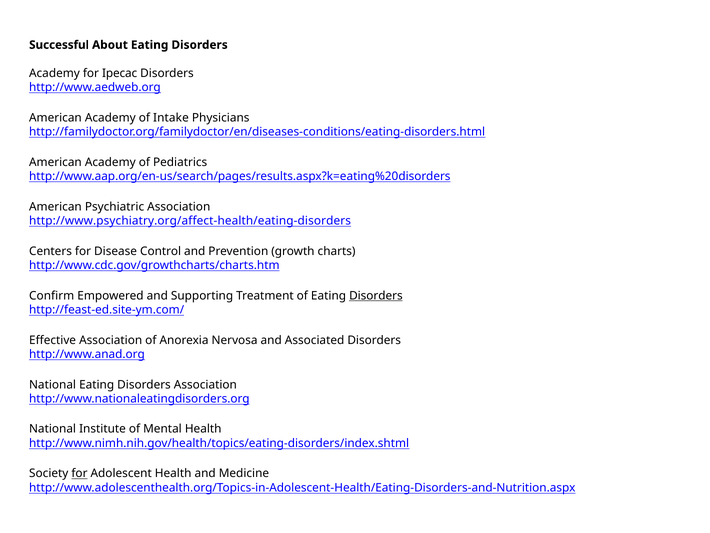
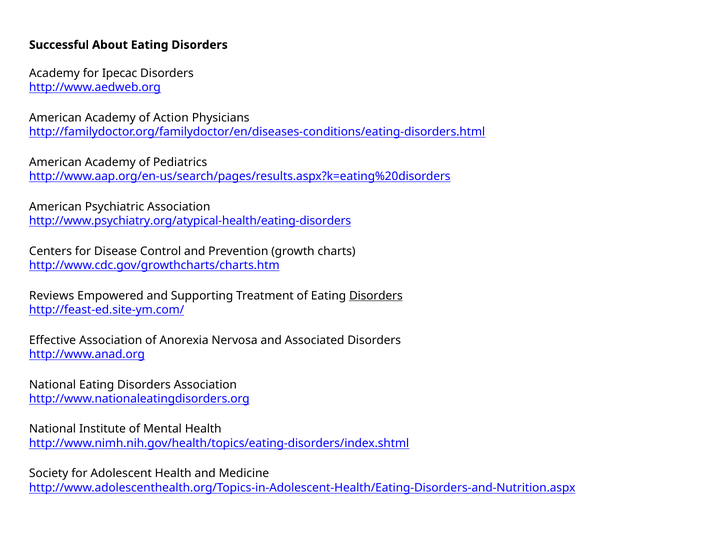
Intake: Intake -> Action (171, 118)
http://www.psychiatry.org/affect-health/eating-disorders: http://www.psychiatry.org/affect-health/eating-disorders -> http://www.psychiatry.org/atypical-health/eating-disorders (190, 221)
Confirm: Confirm -> Reviews (52, 295)
for underline: present -> none (79, 473)
